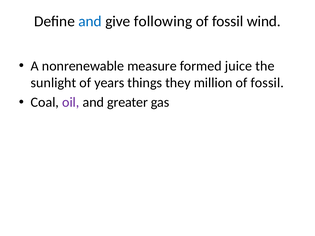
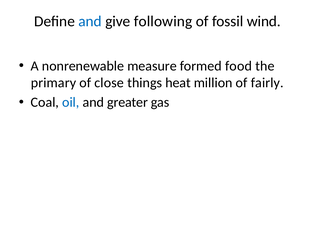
juice: juice -> food (238, 66)
sunlight: sunlight -> primary (53, 83)
years: years -> close (109, 83)
they: they -> heat (178, 83)
million of fossil: fossil -> fairly (267, 83)
oil colour: purple -> blue (71, 102)
